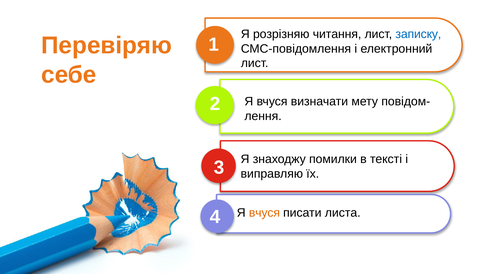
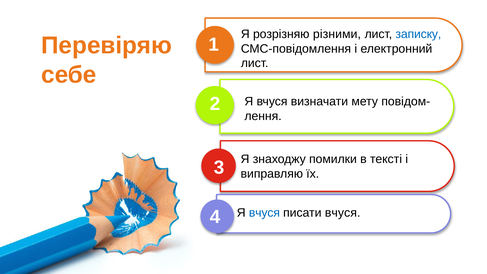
читання: читання -> різними (337, 34)
вчуся colour: orange -> blue (264, 213)
писати листа: листа -> вчуся (343, 213)
